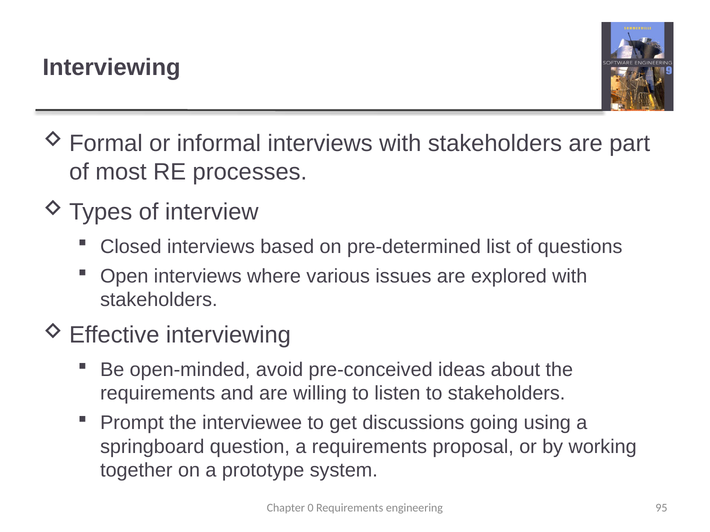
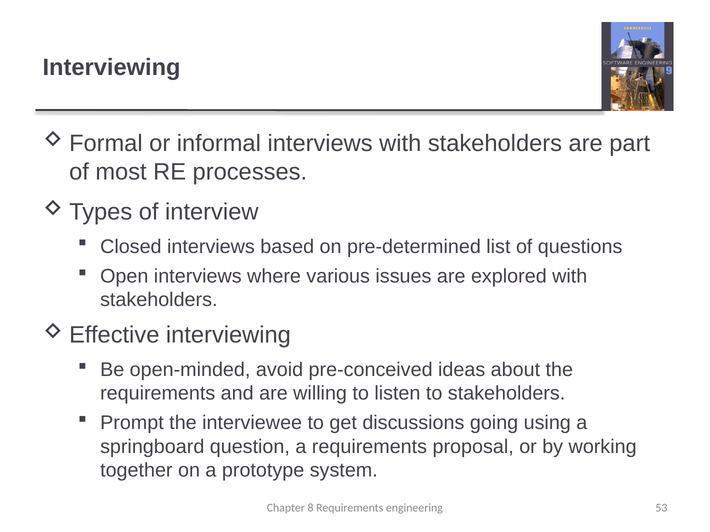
0: 0 -> 8 (311, 509)
95: 95 -> 53 (661, 508)
